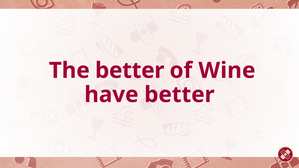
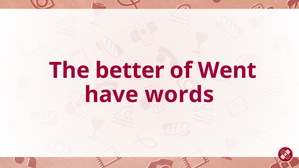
Wine: Wine -> Went (227, 71)
have better: better -> words (179, 95)
